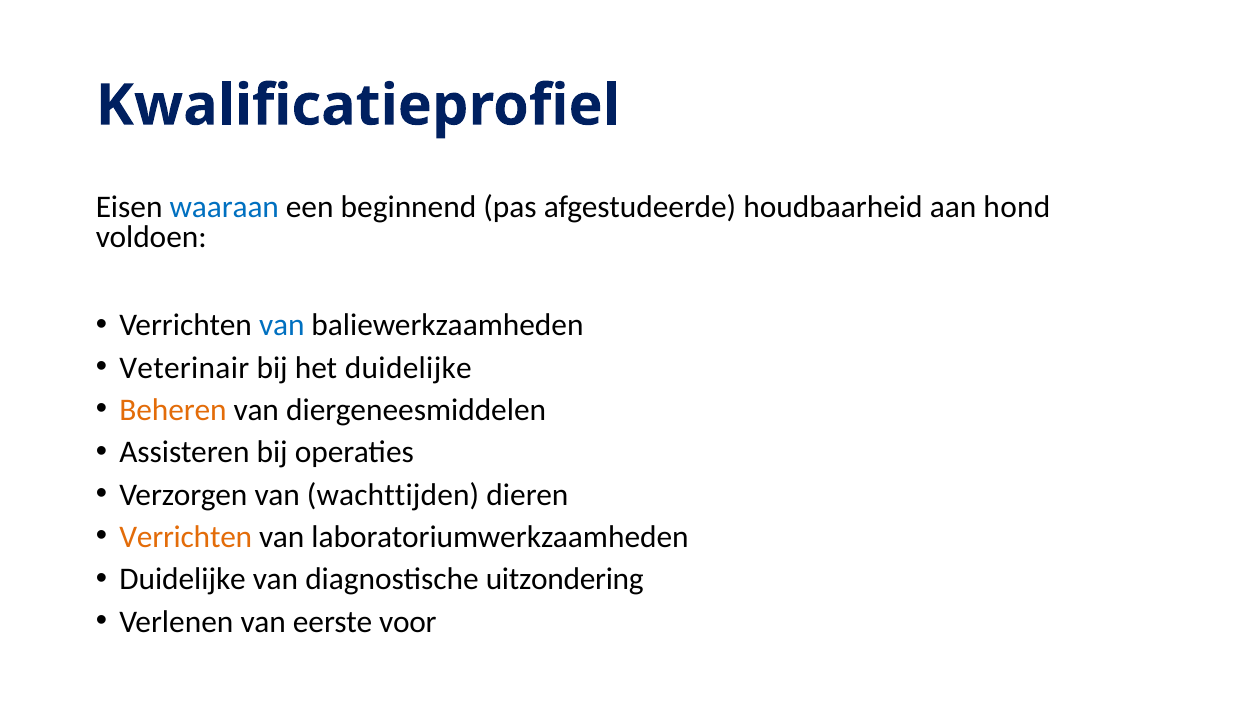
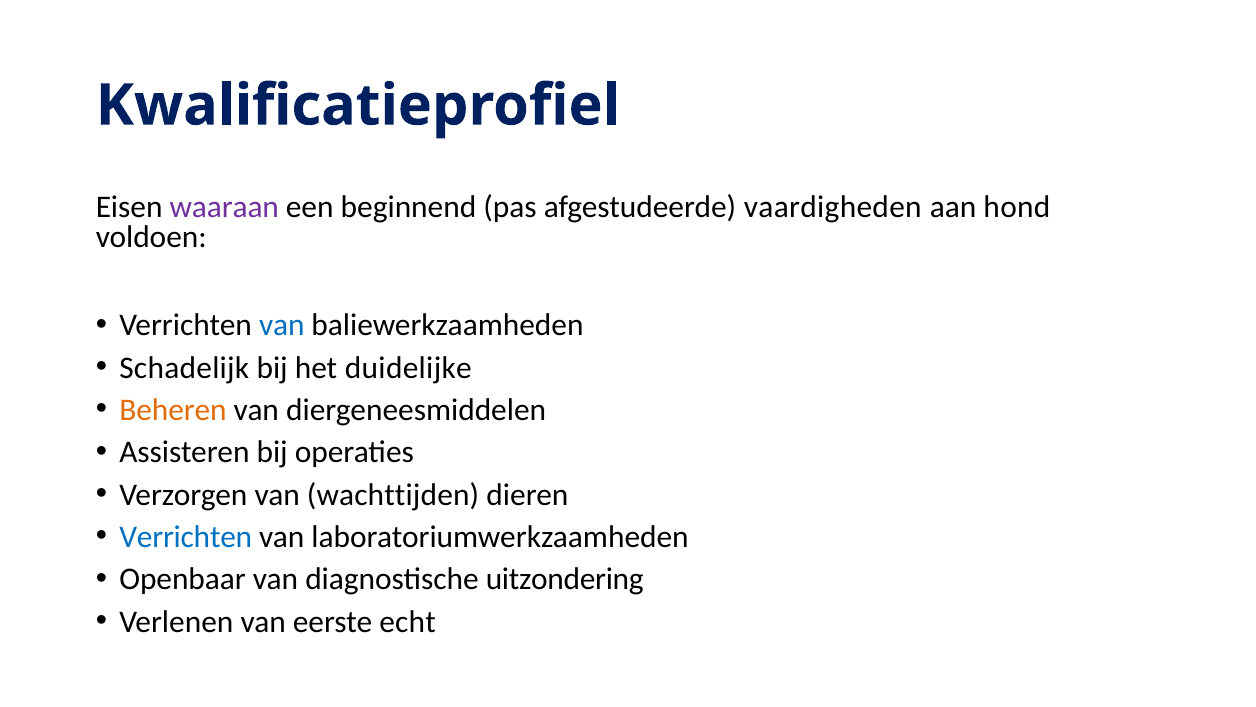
waaraan colour: blue -> purple (224, 207)
houdbaarheid: houdbaarheid -> vaardigheden (833, 207)
Veterinair: Veterinair -> Schadelijk (184, 368)
Verrichten colour: orange -> blue (186, 537)
Duidelijke: Duidelijke -> Openbaar (183, 579)
voor: voor -> echt (408, 621)
